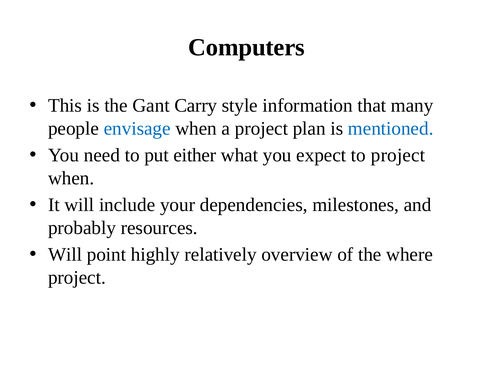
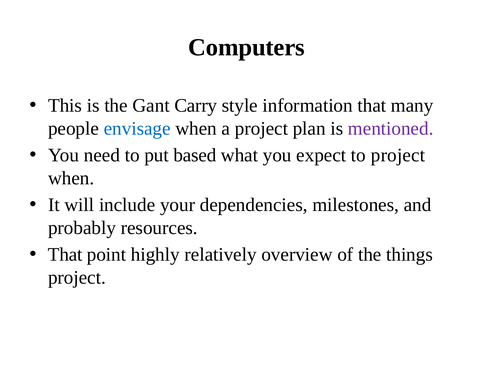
mentioned colour: blue -> purple (391, 129)
either: either -> based (195, 155)
Will: Will -> That (65, 255)
where: where -> things (410, 255)
